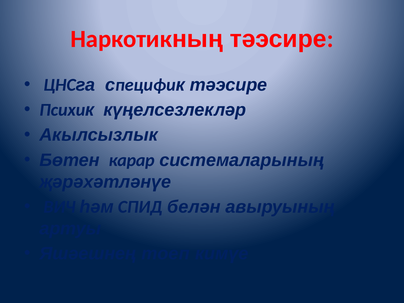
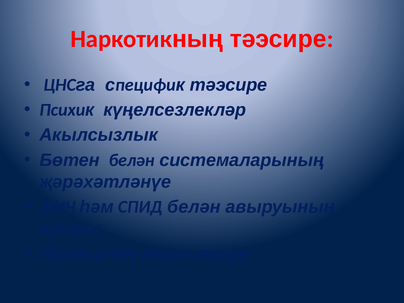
Бөтен карар: карар -> белән (132, 160)
